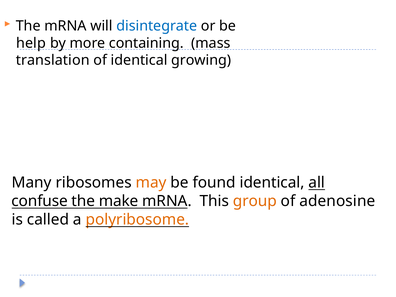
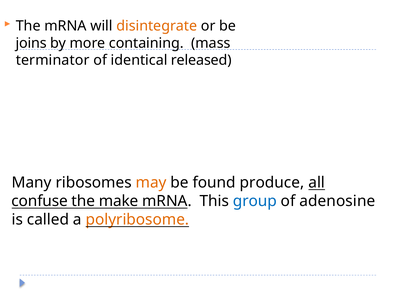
disintegrate colour: blue -> orange (157, 26)
help: help -> joins (31, 43)
translation: translation -> terminator (53, 60)
growing: growing -> released (201, 60)
found identical: identical -> produce (272, 183)
group colour: orange -> blue (255, 201)
